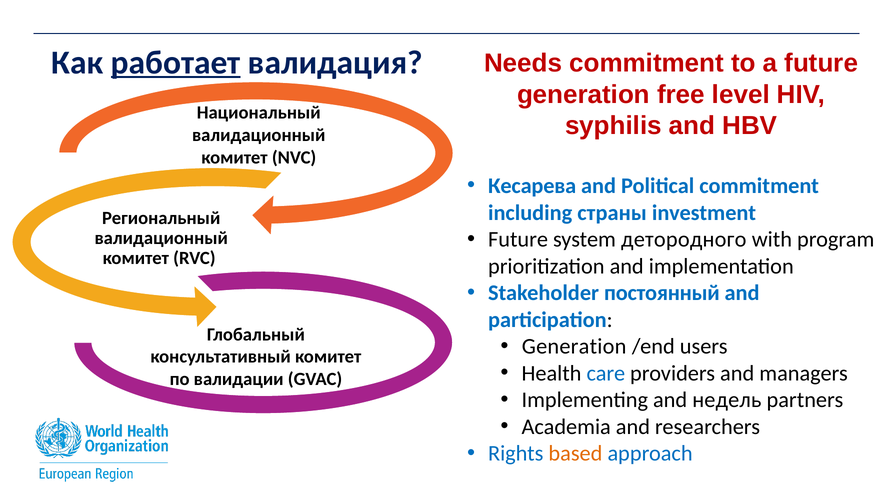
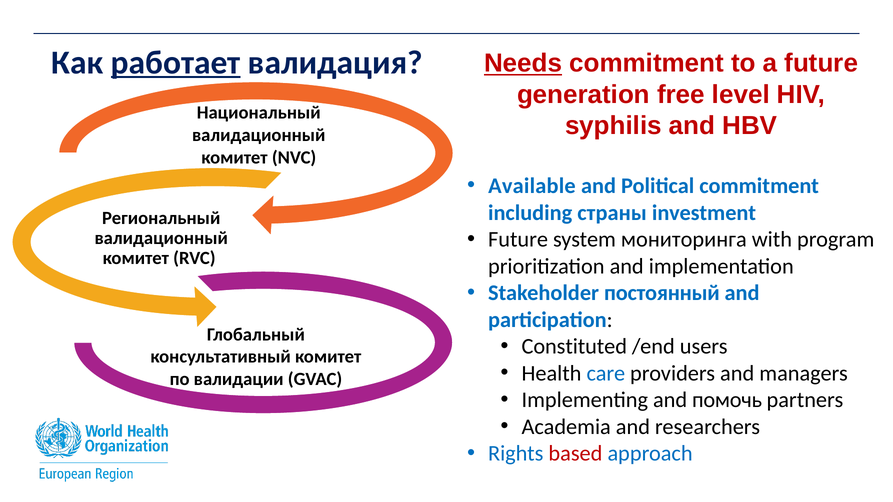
Needs underline: none -> present (523, 63)
Кесарева: Кесарева -> Available (532, 186)
детородного: детородного -> мониторинга (684, 240)
Generation: Generation -> Constituted (574, 347)
недель: недель -> помочь (727, 400)
based colour: orange -> red (575, 454)
